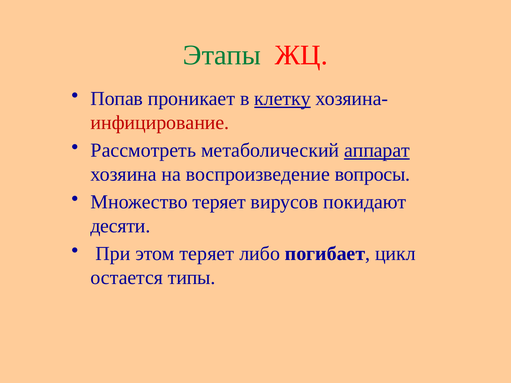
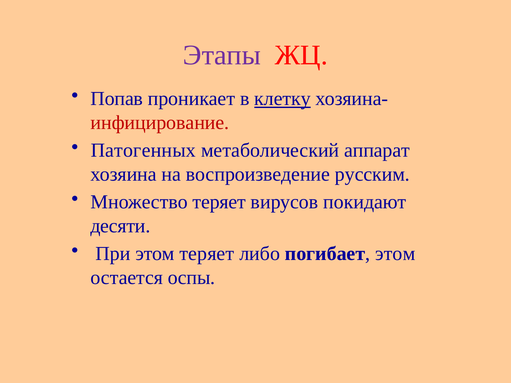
Этапы colour: green -> purple (222, 55)
Рассмотреть: Рассмотреть -> Патогенных (143, 151)
аппарат underline: present -> none (377, 151)
вопросы: вопросы -> русским (372, 174)
погибает цикл: цикл -> этом (395, 254)
типы: типы -> оспы (192, 278)
